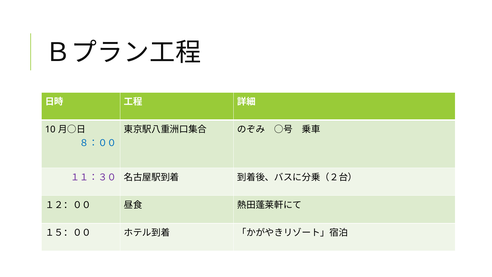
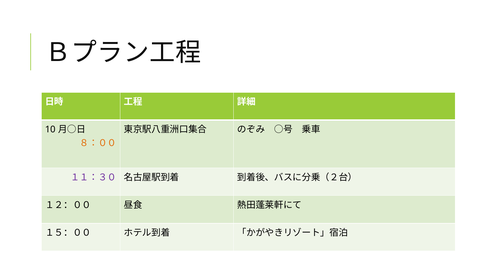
８：００ colour: blue -> orange (98, 143)
